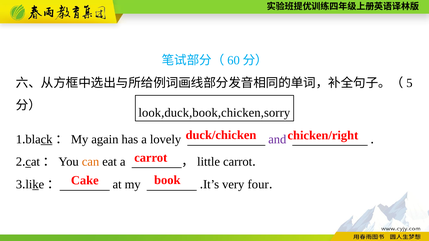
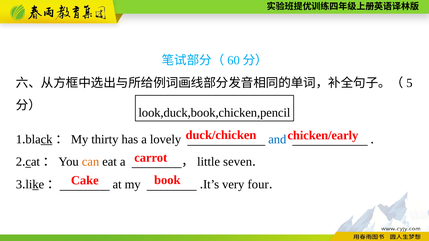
look,duck,book,chicken,sorry: look,duck,book,chicken,sorry -> look,duck,book,chicken,pencil (214, 113)
chicken/right: chicken/right -> chicken/early (323, 136)
again: again -> thirty (105, 139)
and colour: purple -> blue (277, 139)
carrot: carrot -> seven (238, 162)
